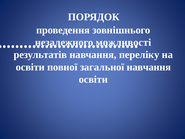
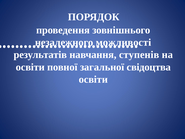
переліку: переліку -> ступенів (139, 55)
загальної навчання: навчання -> свідоцтва (149, 67)
